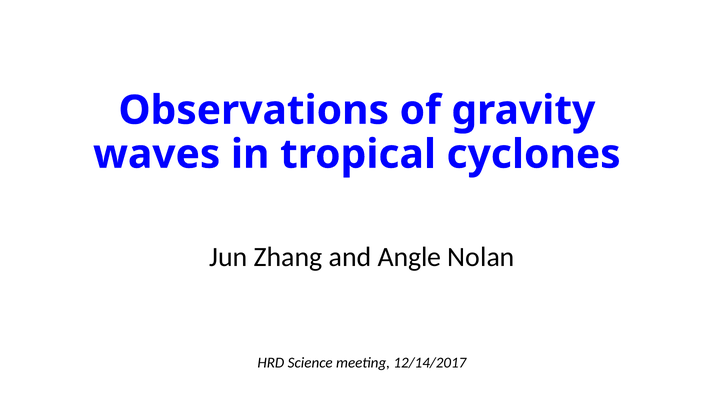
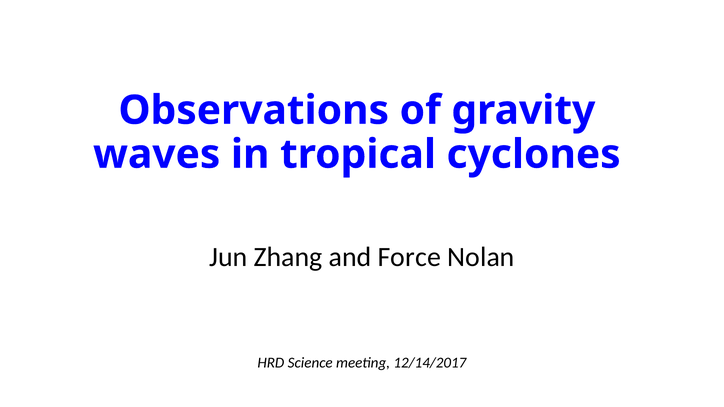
Angle: Angle -> Force (409, 257)
